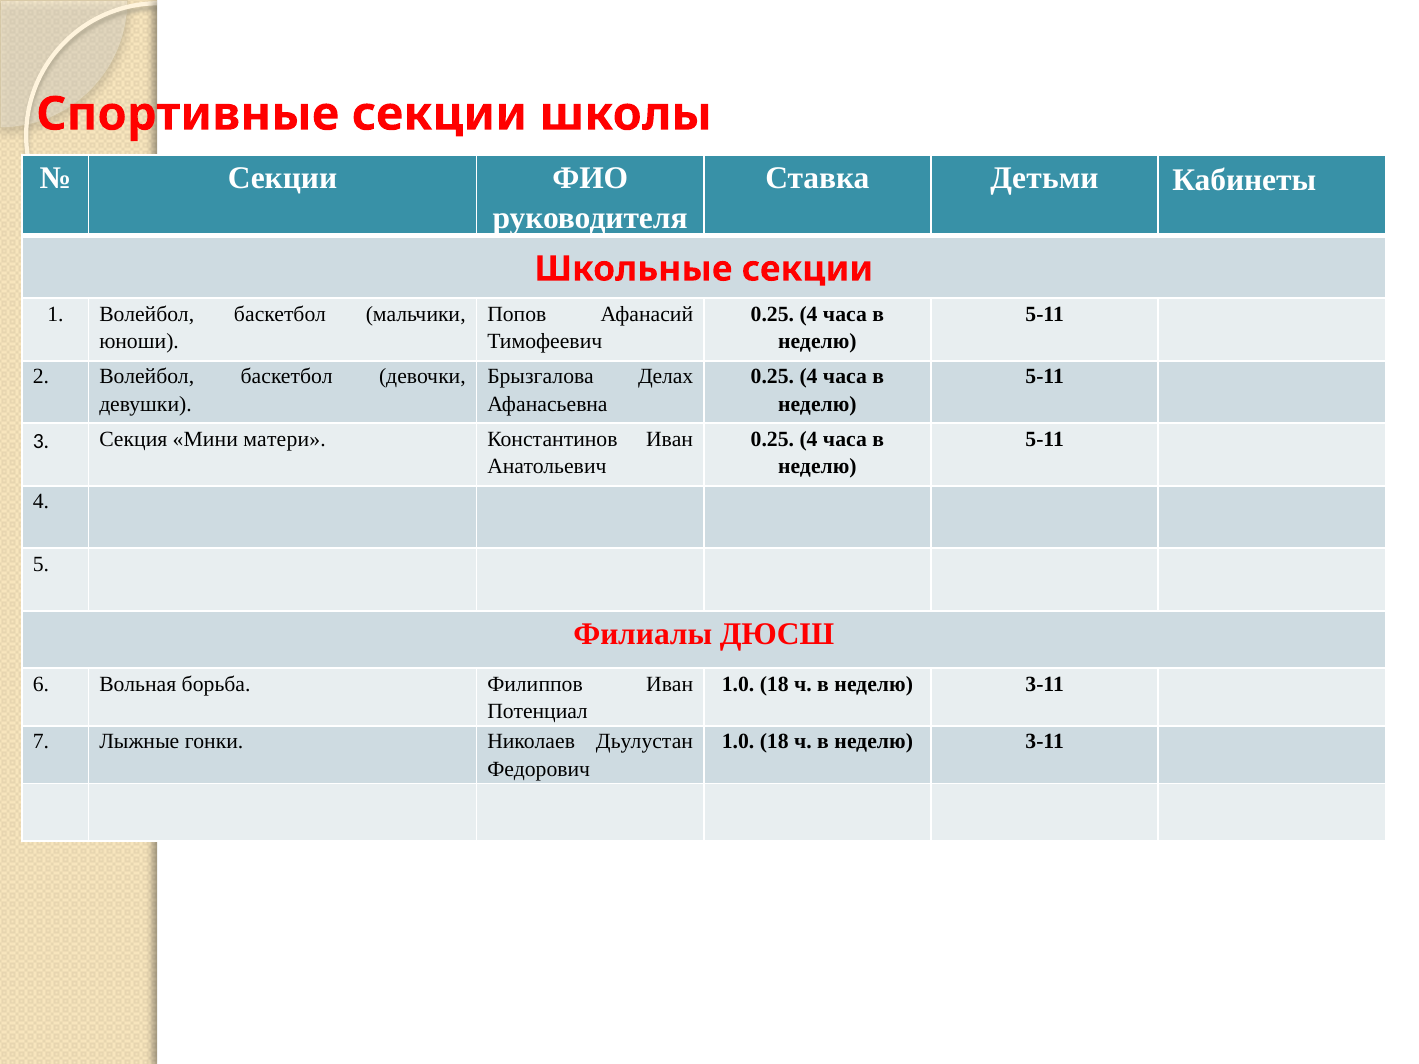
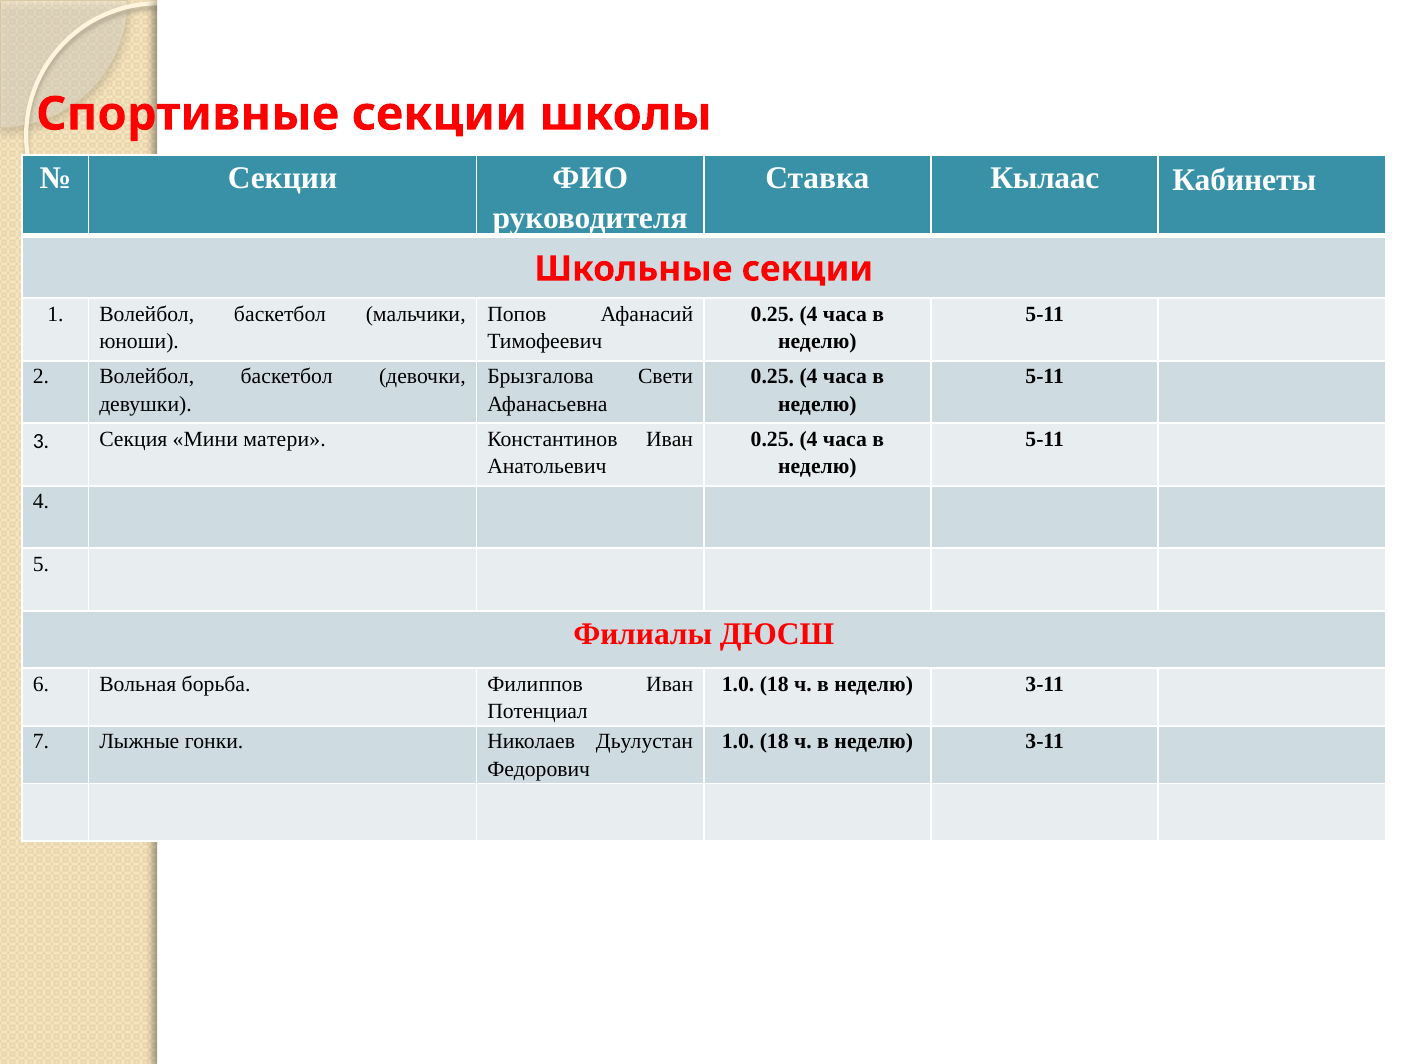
Детьми: Детьми -> Кылаас (1045, 178)
Делах: Делах -> Свети (666, 377)
